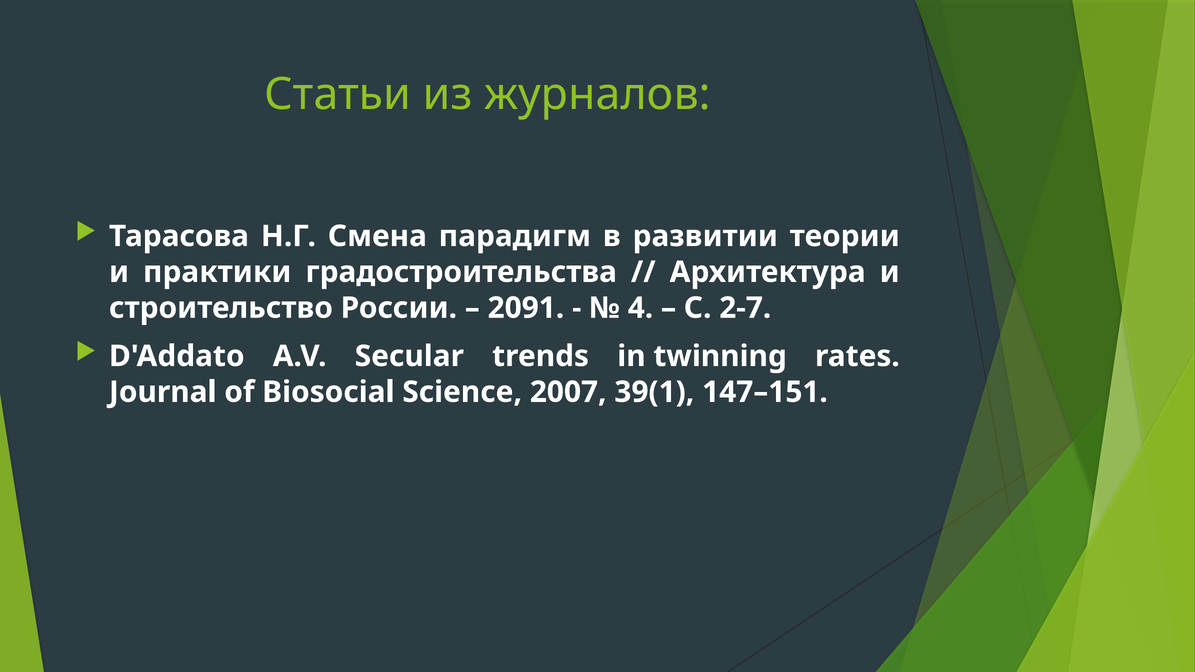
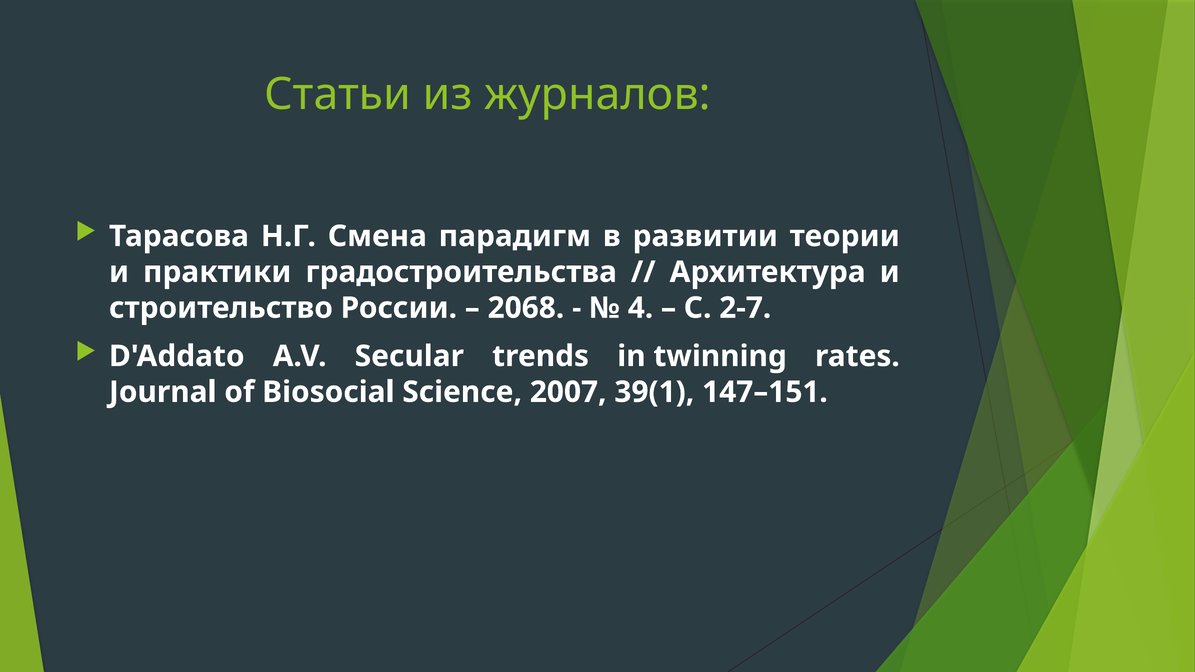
2091: 2091 -> 2068 (526, 308)
